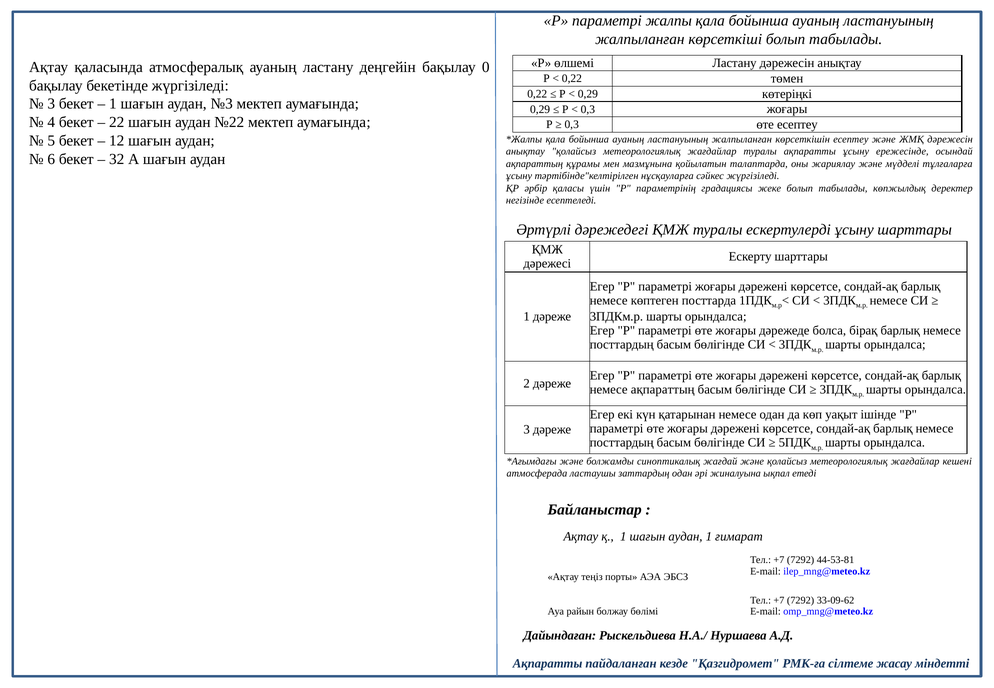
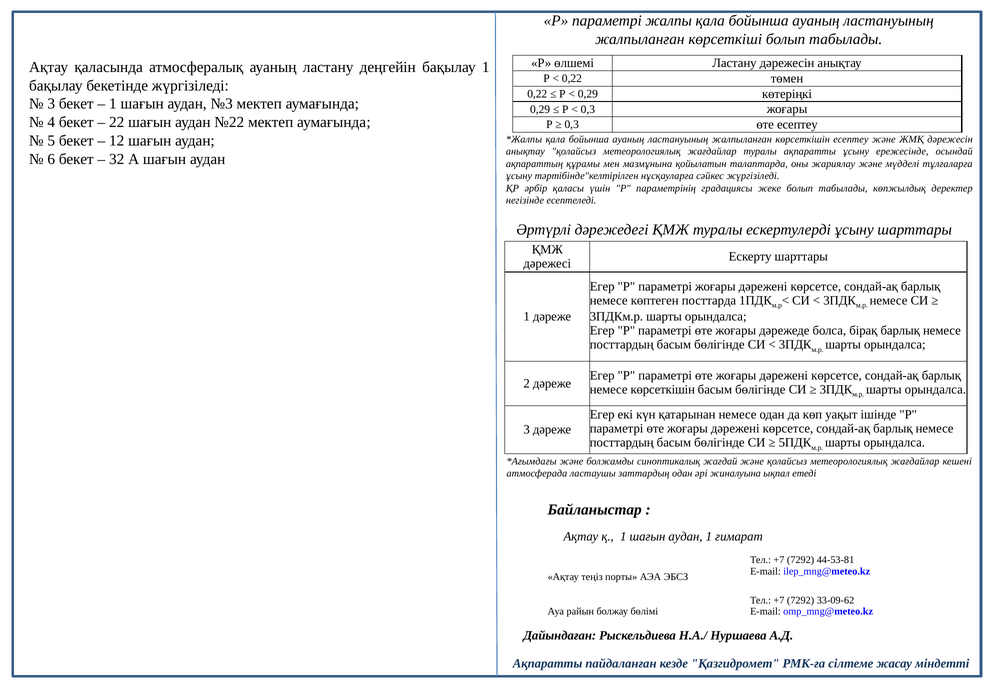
бақылау 0: 0 -> 1 (486, 67)
немесе ақпараттың: ақпараттың -> көрсеткішін (663, 389)
